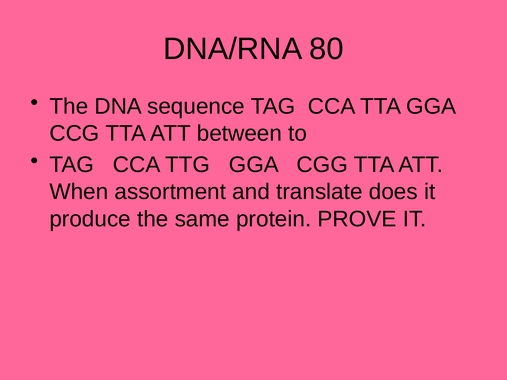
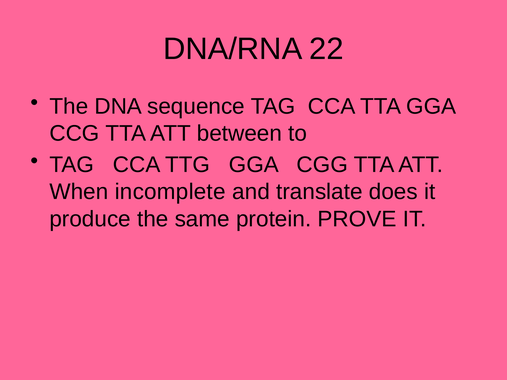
80: 80 -> 22 (327, 49)
assortment: assortment -> incomplete (170, 192)
